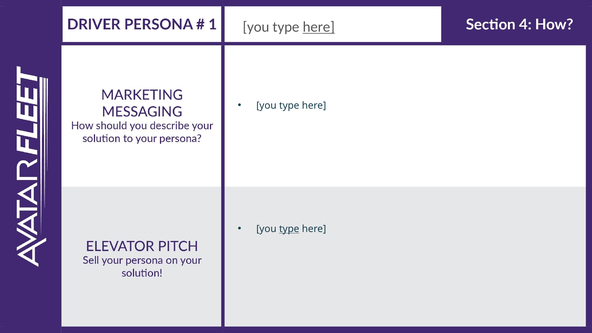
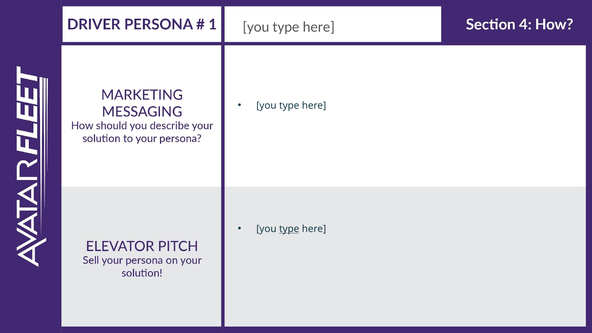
here underline: present -> none (319, 27)
